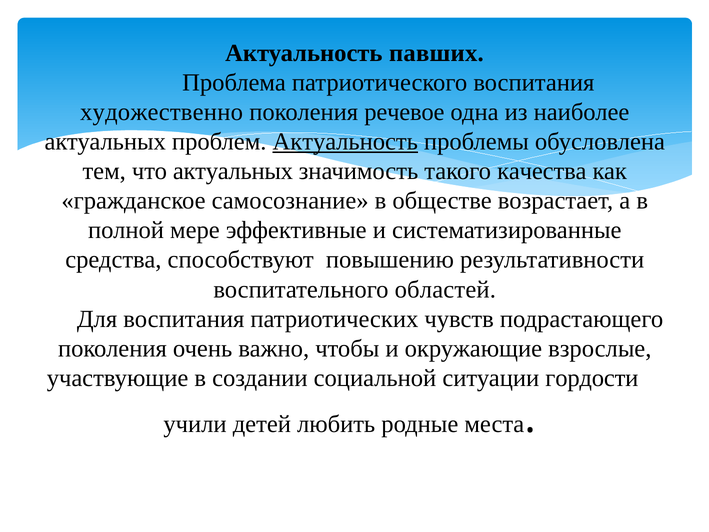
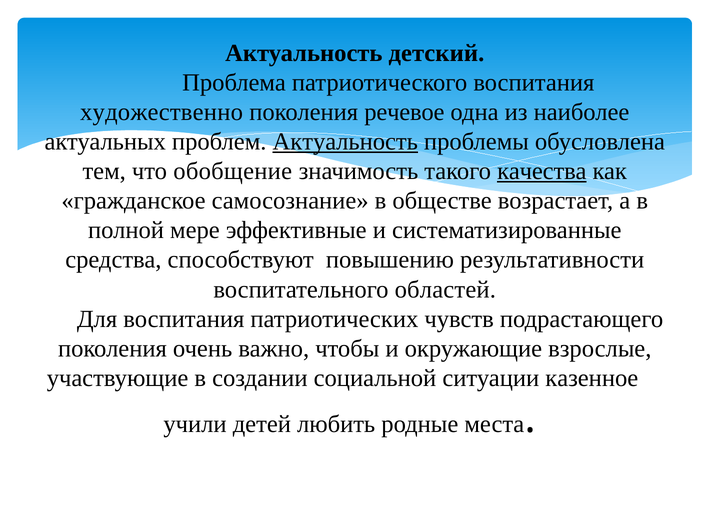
павших: павших -> детский (436, 53)
что актуальных: актуальных -> обобщение (233, 171)
качества underline: none -> present (542, 171)
гордости: гордости -> казенное (592, 378)
